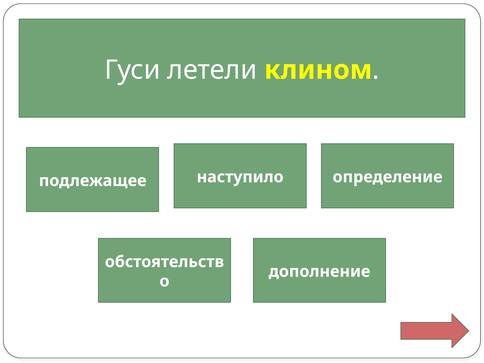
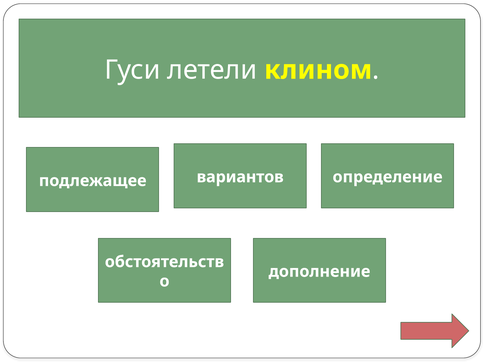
наступило: наступило -> вариантов (240, 177)
